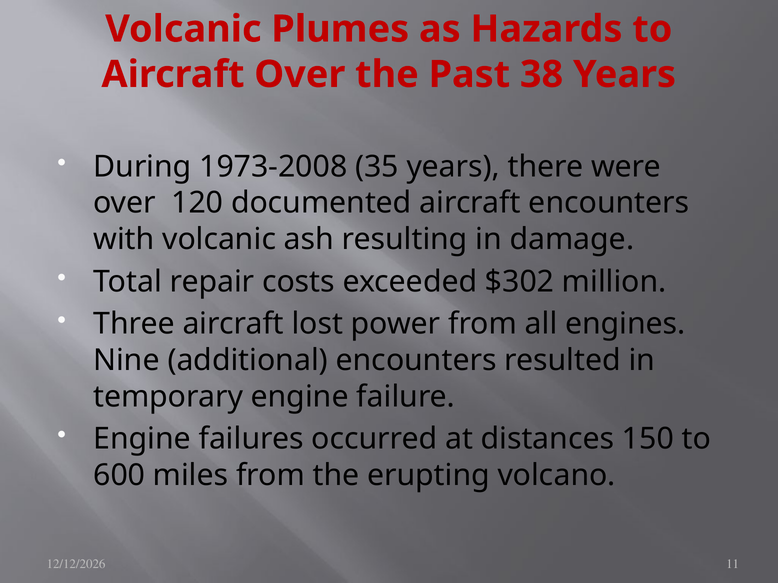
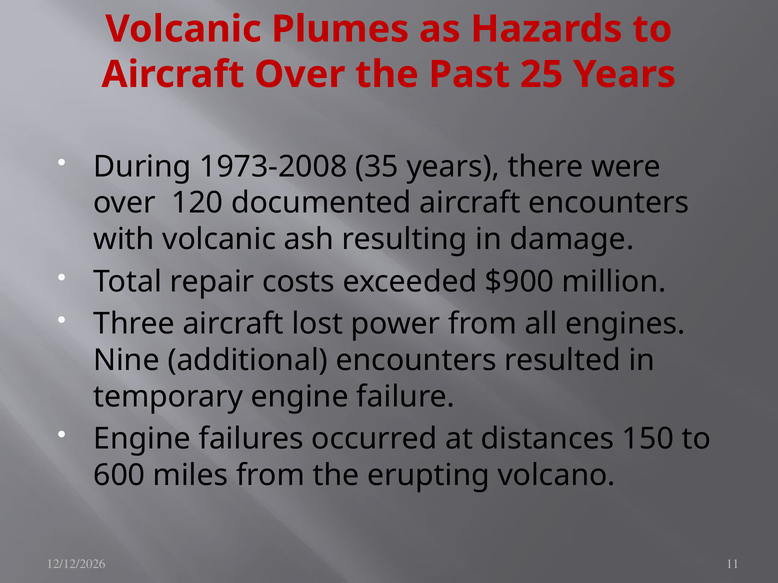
38: 38 -> 25 (542, 75)
$302: $302 -> $900 (520, 282)
